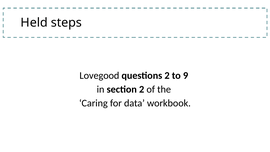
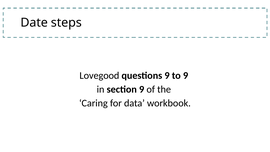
Held: Held -> Date (34, 23)
questions 2: 2 -> 9 (167, 76)
section 2: 2 -> 9 (142, 89)
